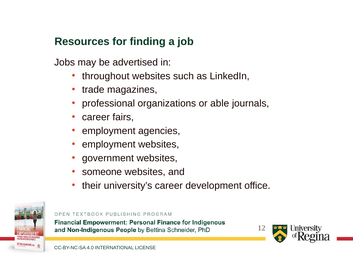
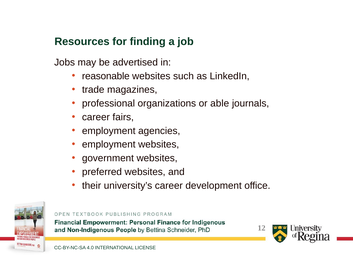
throughout: throughout -> reasonable (106, 76)
someone: someone -> preferred (102, 172)
